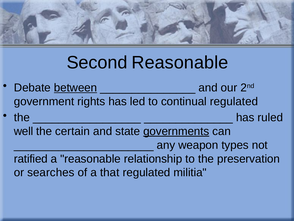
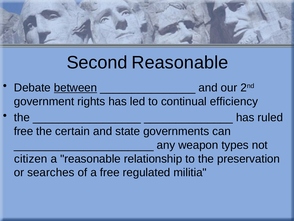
continual regulated: regulated -> efficiency (234, 101)
well: well -> free (24, 131)
governments underline: present -> none (176, 131)
ratified: ratified -> citizen (31, 158)
a that: that -> free (110, 172)
